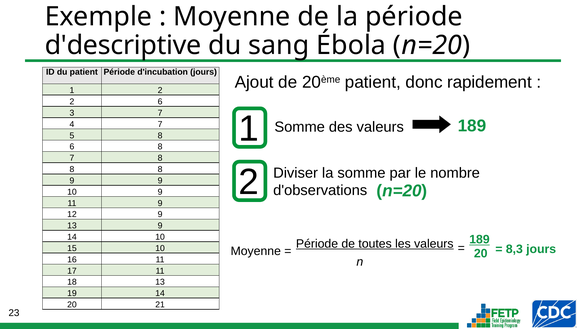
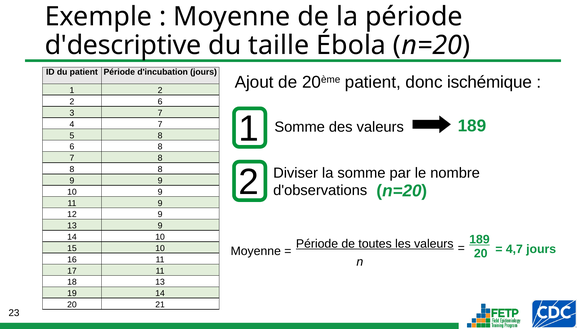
sang: sang -> taille (279, 46)
rapidement: rapidement -> ischémique (490, 82)
8,3: 8,3 -> 4,7 (514, 250)
